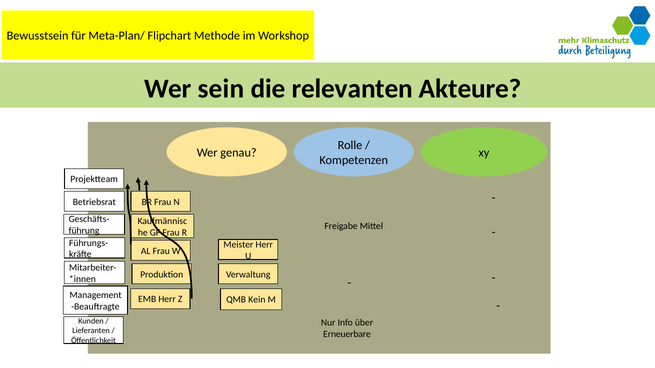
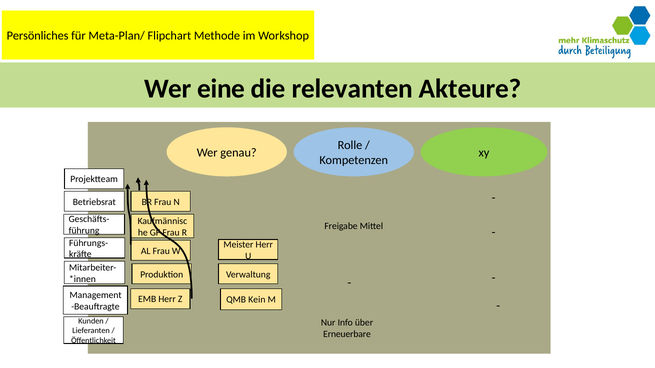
Bewusstsein: Bewusstsein -> Persönliches (38, 36)
sein: sein -> eine (221, 89)
